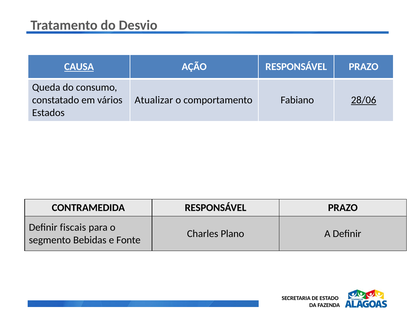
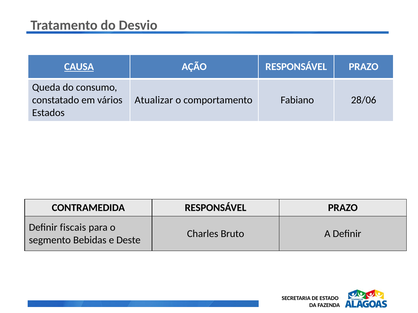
28/06 underline: present -> none (364, 100)
Plano: Plano -> Bruto (232, 234)
Fonte: Fonte -> Deste (128, 240)
